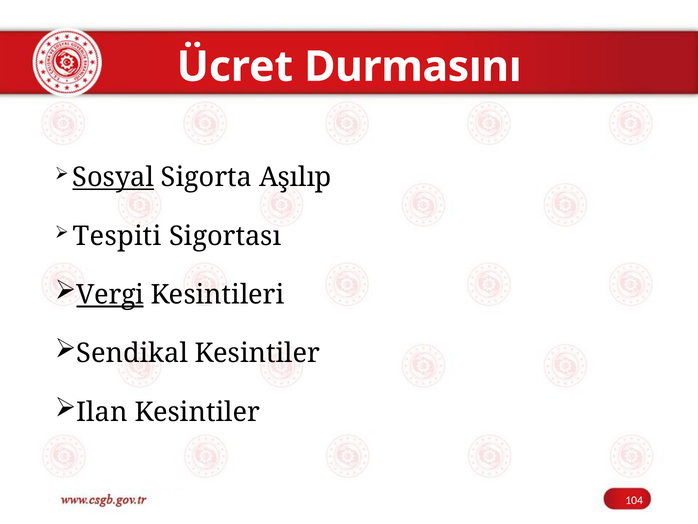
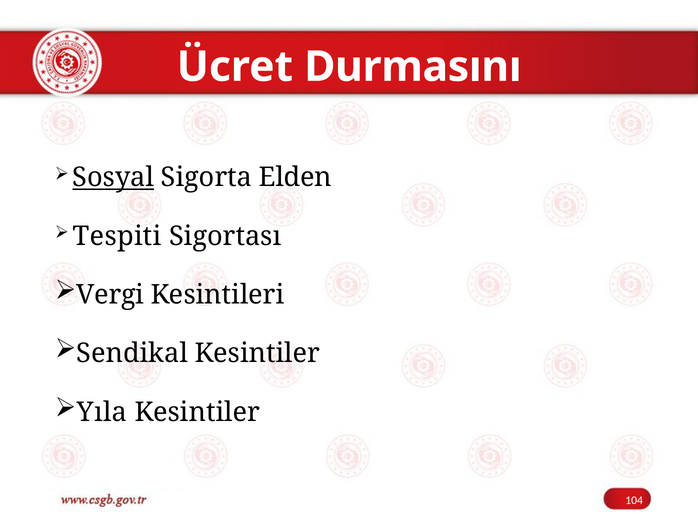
Aşılıp: Aşılıp -> Elden (295, 177)
Vergi underline: present -> none (110, 295)
Ilan: Ilan -> Yıla (102, 412)
